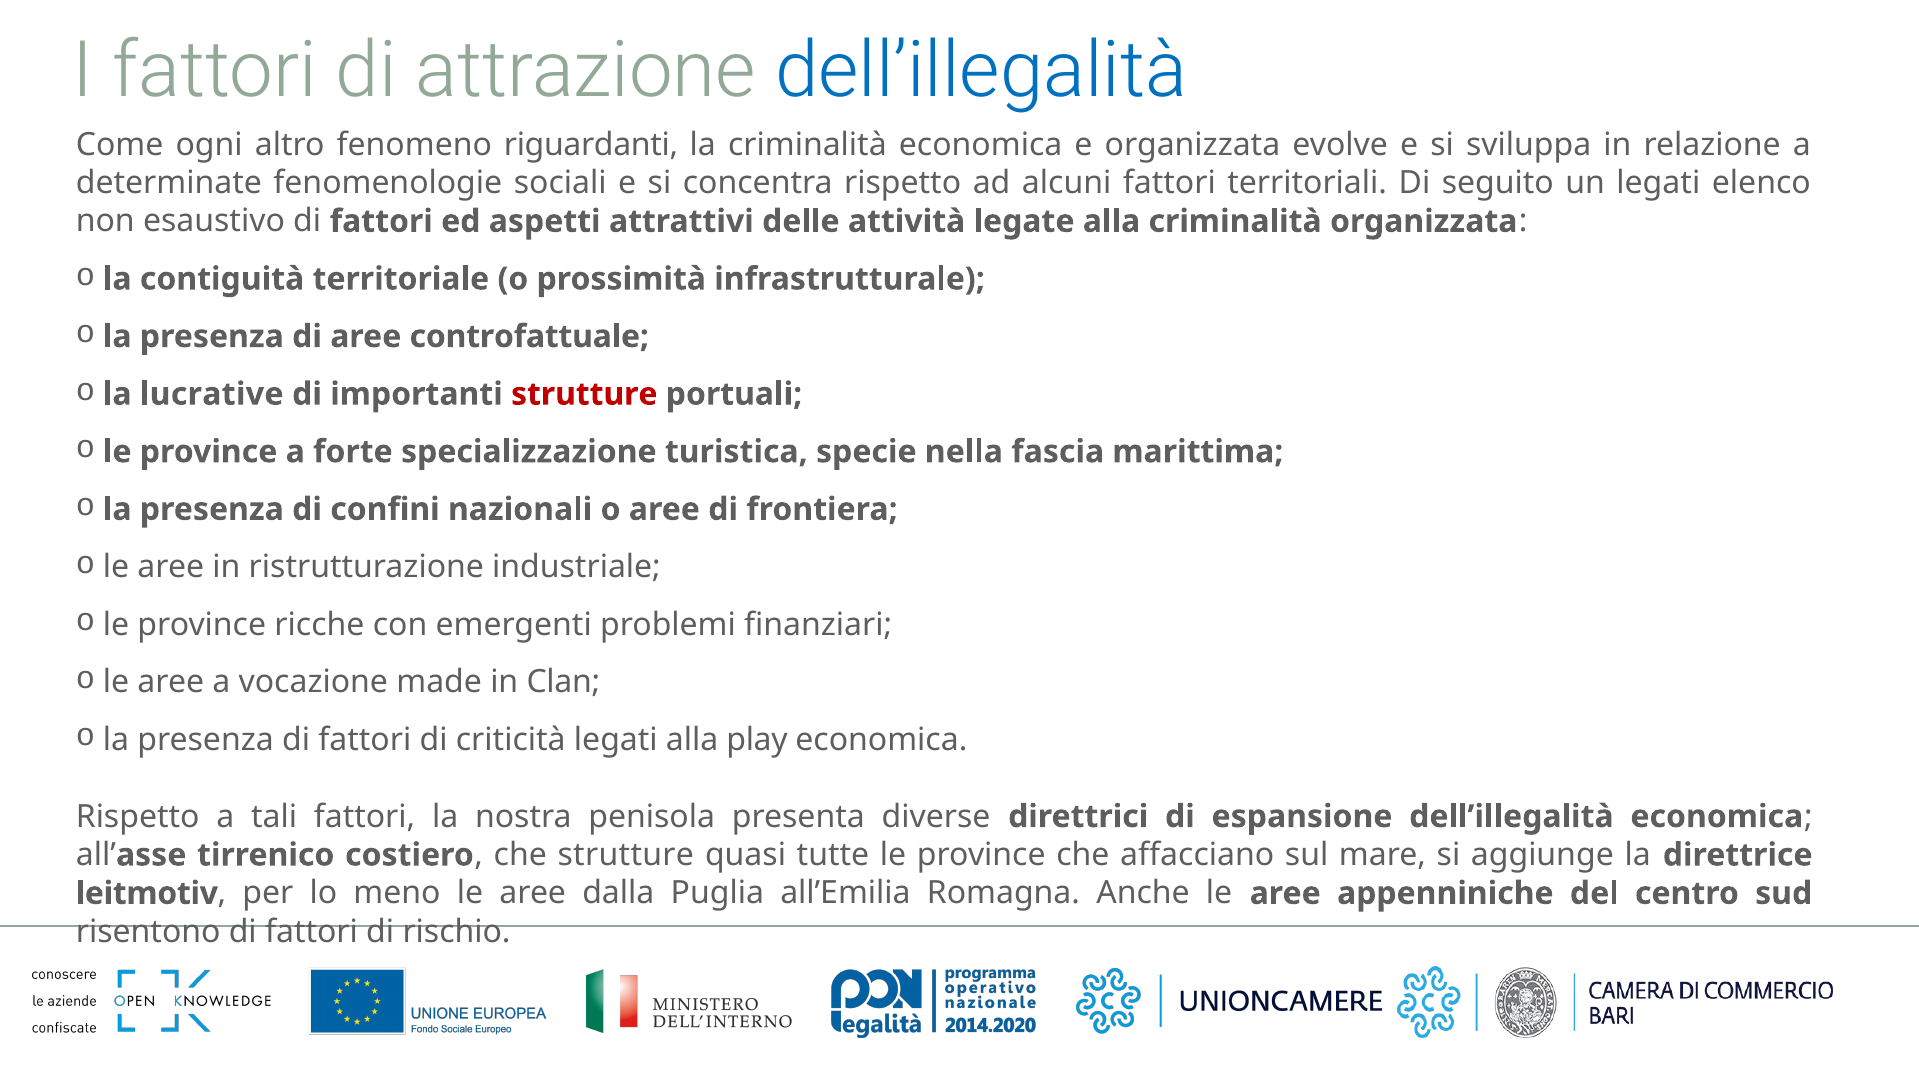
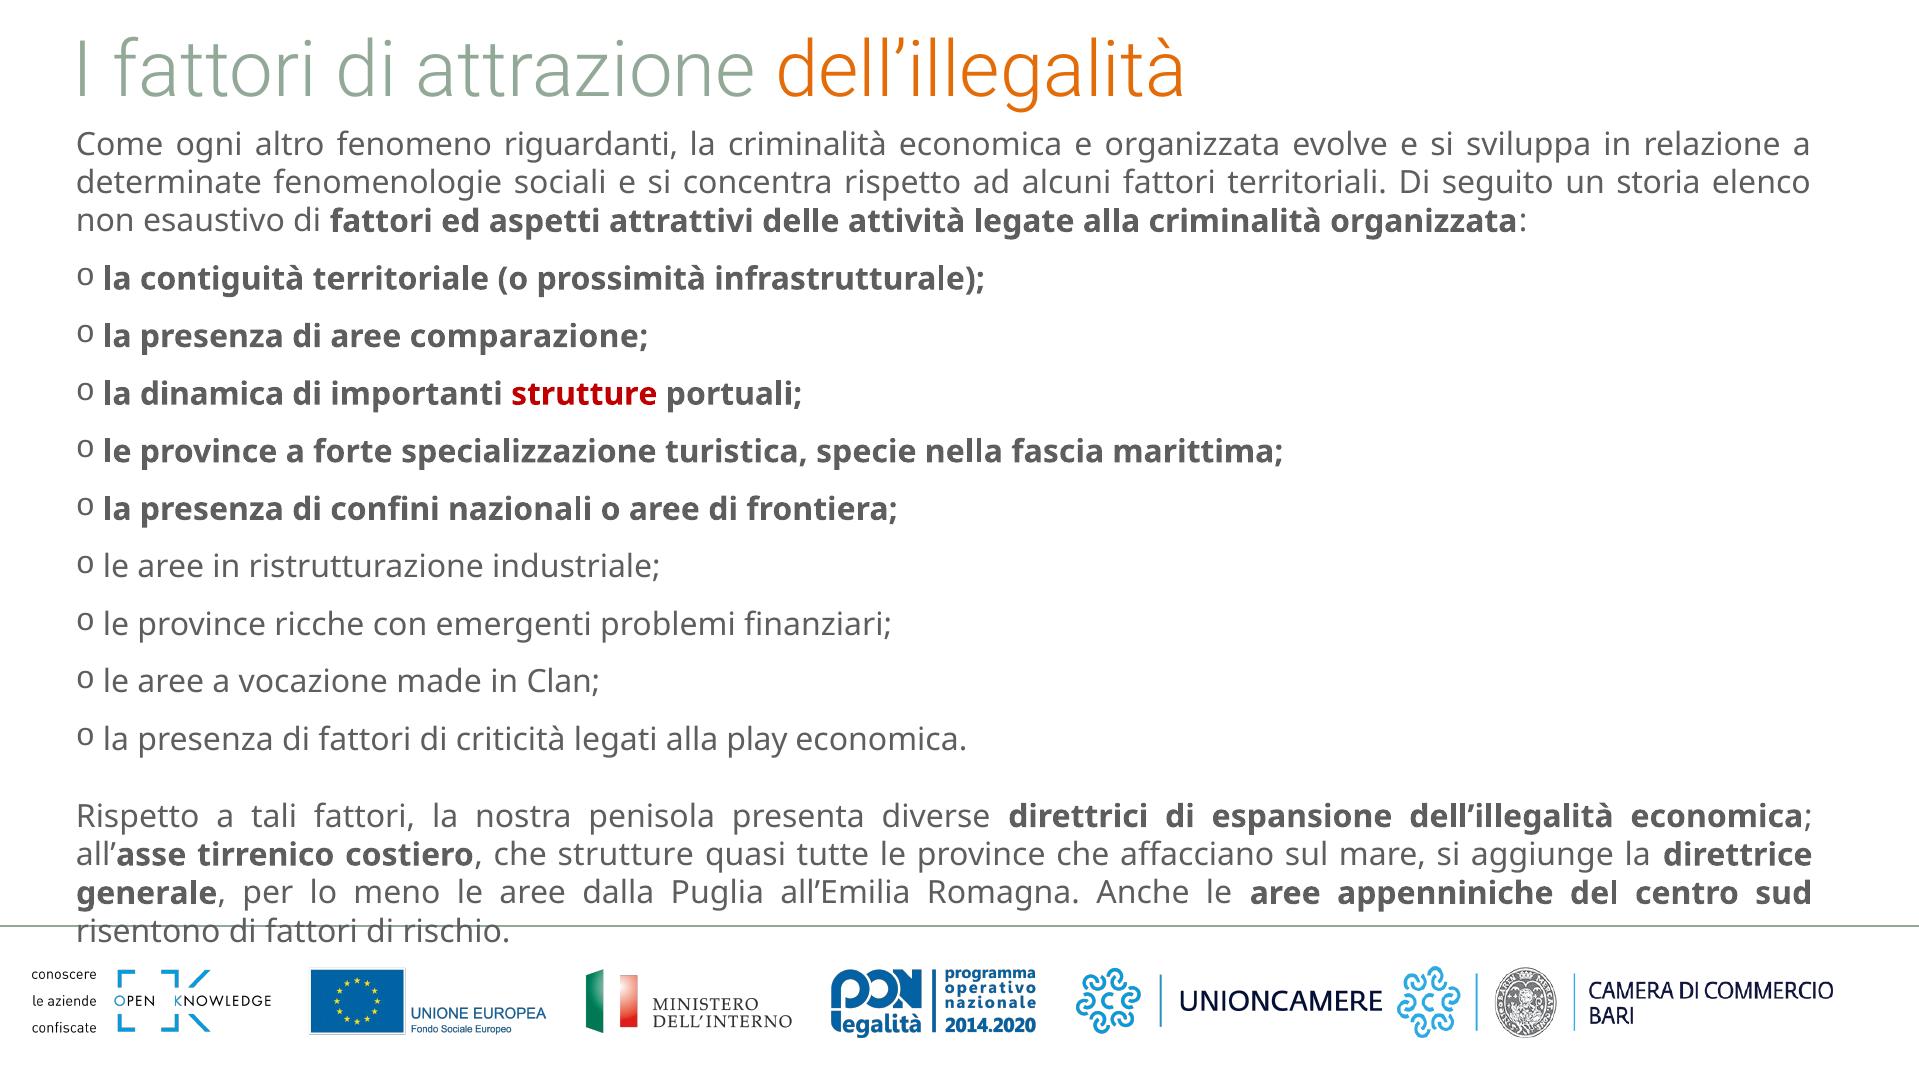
dell’illegalità colour: blue -> orange (981, 71)
un legati: legati -> storia (1658, 183)
controfattuale: controfattuale -> comparazione (529, 336)
lucrative: lucrative -> dinamica (212, 394)
leitmotiv: leitmotiv -> generale (147, 893)
